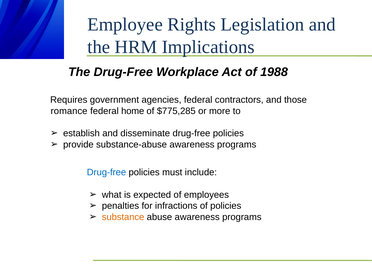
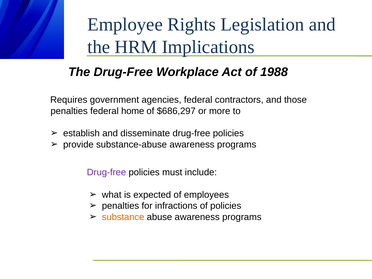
romance: romance -> penalties (69, 111)
$775,285: $775,285 -> $686,297 (176, 111)
Drug-free colour: blue -> purple (106, 172)
